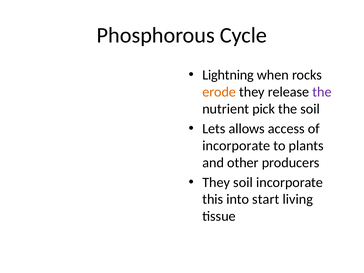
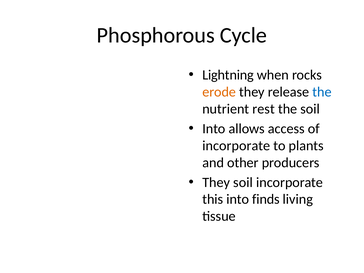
the colour: purple -> blue (322, 92)
pick: pick -> rest (264, 109)
Lets: Lets -> Into (214, 129)
start: start -> finds (266, 199)
